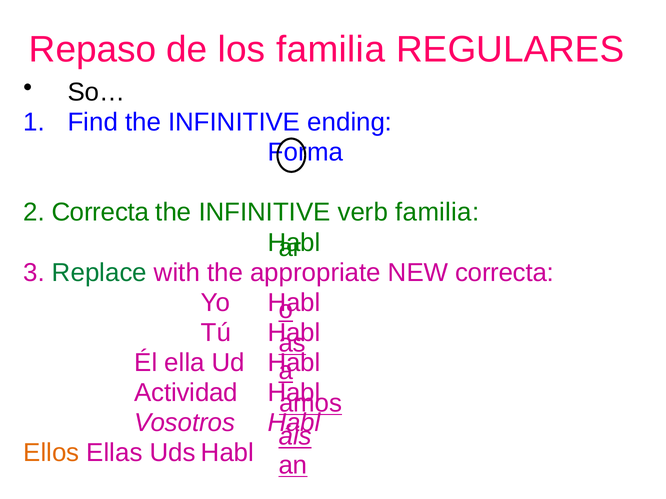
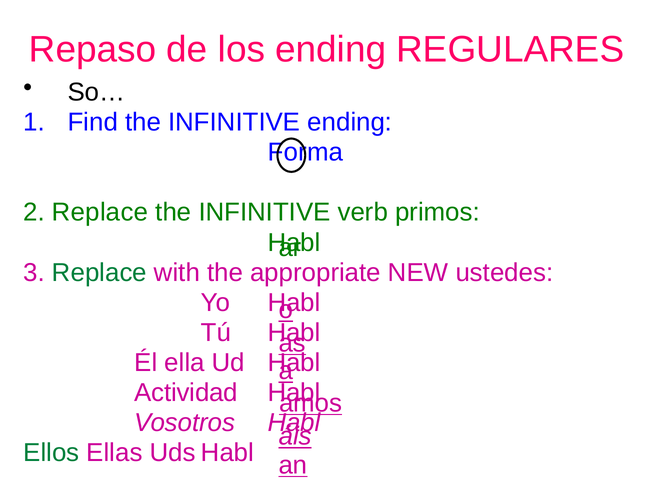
los familia: familia -> ending (331, 50)
2 Correcta: Correcta -> Replace (100, 213)
verb familia: familia -> primos (437, 213)
NEW correcta: correcta -> ustedes (504, 273)
Ellos colour: orange -> green (51, 453)
